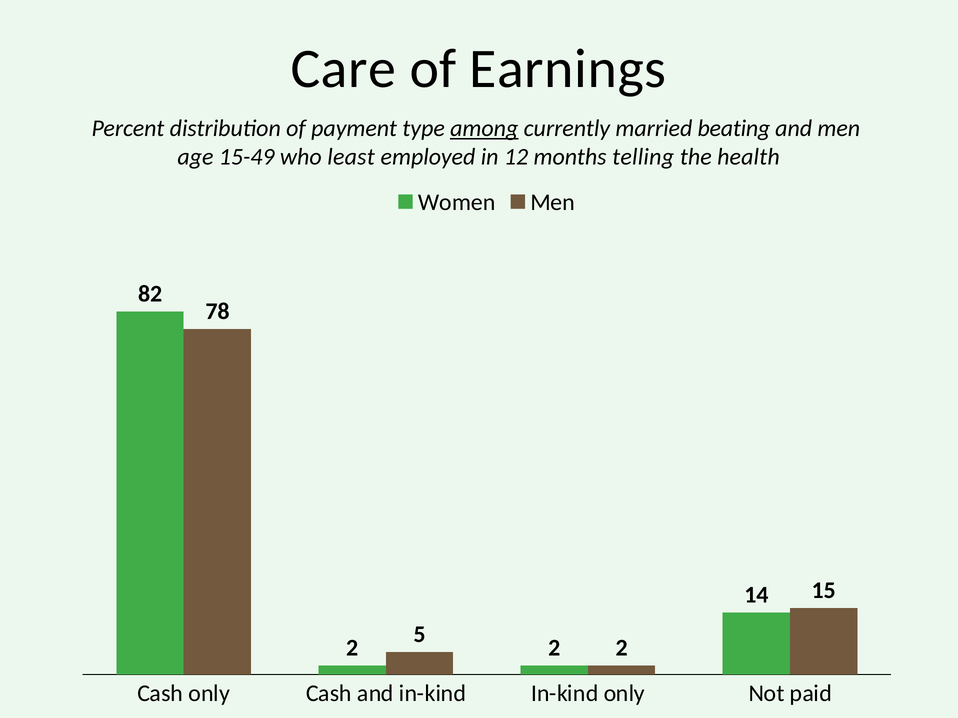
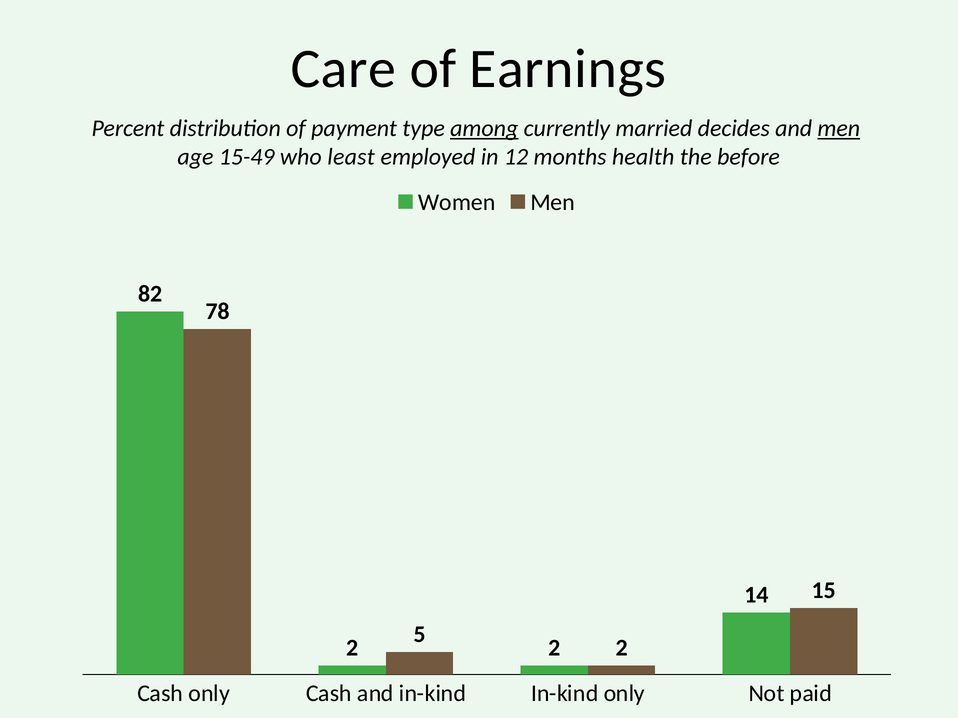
beating: beating -> decides (734, 128)
men underline: none -> present (839, 128)
telling: telling -> health (643, 157)
health: health -> before (749, 157)
